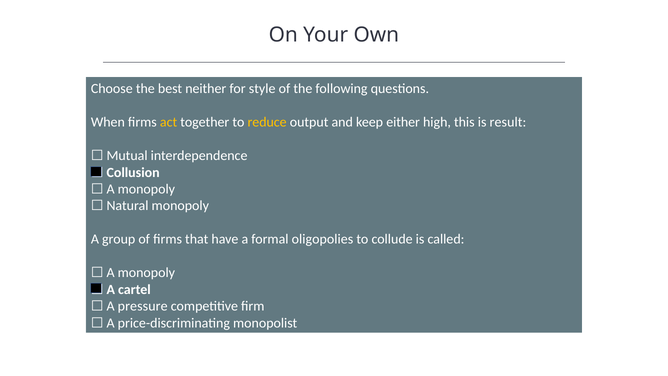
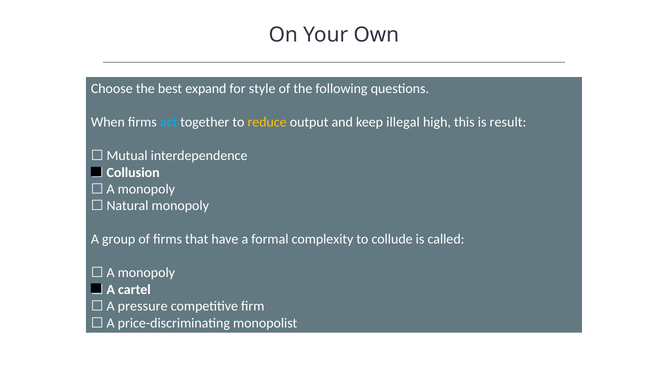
neither: neither -> expand (206, 89)
act colour: yellow -> light blue (169, 122)
either: either -> illegal (403, 122)
oligopolies: oligopolies -> complexity (322, 239)
